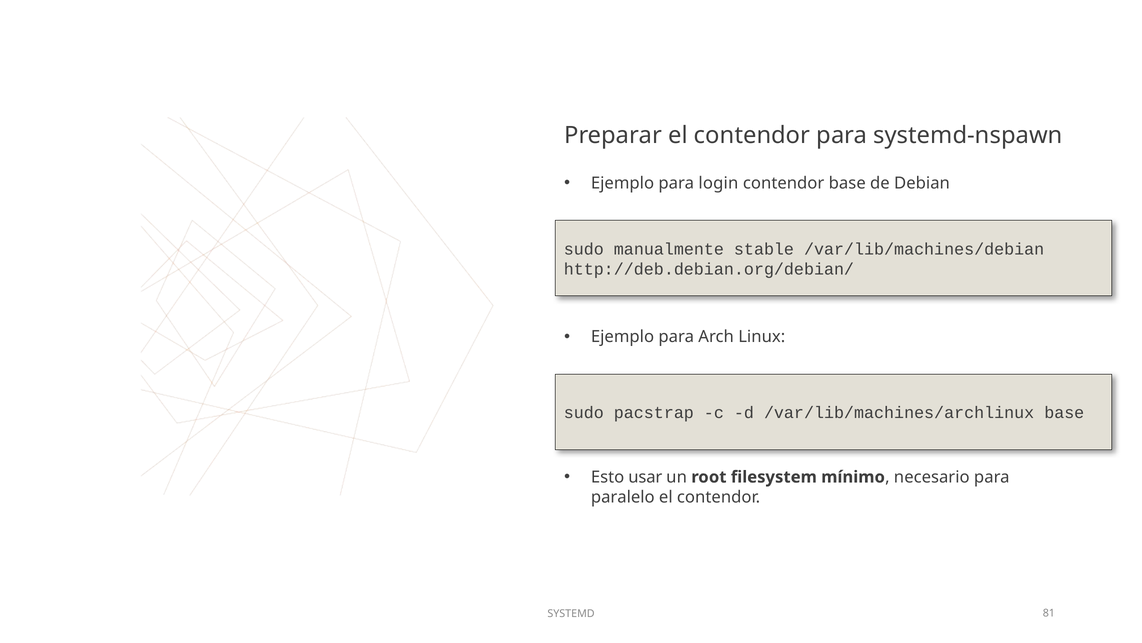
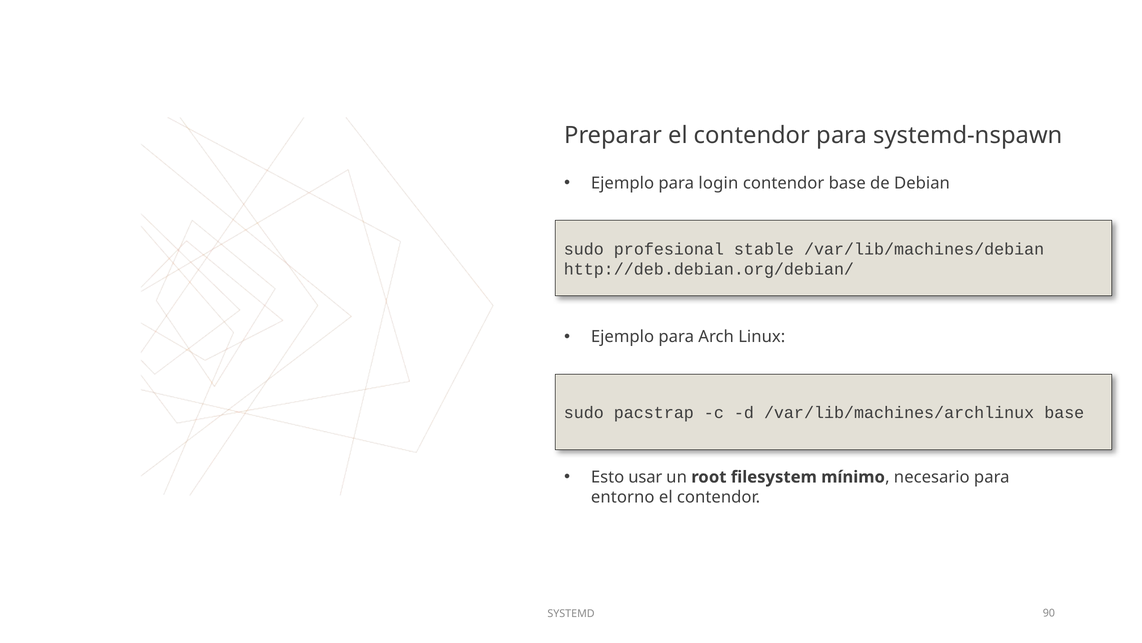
manualmente: manualmente -> profesional (669, 249)
paralelo: paralelo -> entorno (623, 497)
81: 81 -> 90 (1049, 612)
